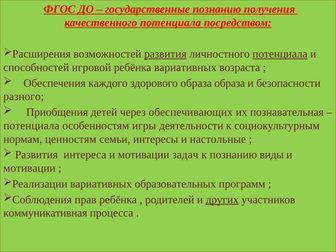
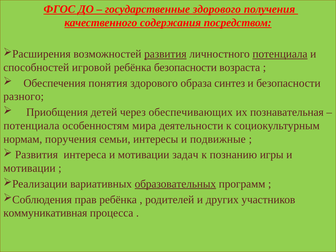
государственные познанию: познанию -> здорового (217, 9)
качественного потенциала: потенциала -> содержания (171, 23)
ребёнка вариативных: вариативных -> безопасности (185, 67)
каждого: каждого -> понятия (108, 83)
образа образа: образа -> синтез (230, 83)
игры: игры -> мира (144, 126)
ценностям: ценностям -> поручения (71, 139)
настольные: настольные -> подвижные (218, 139)
виды: виды -> игры (272, 155)
образовательных underline: none -> present (175, 184)
других underline: present -> none (222, 200)
